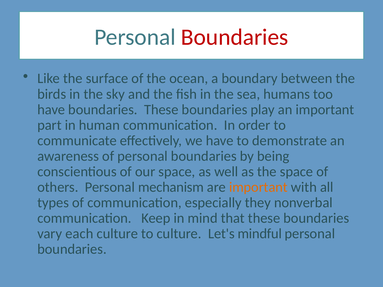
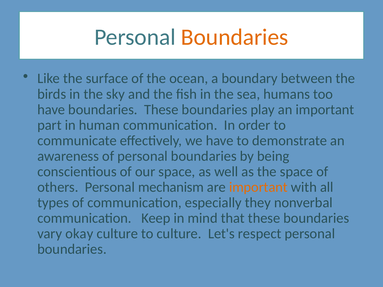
Boundaries colour: red -> orange (235, 37)
each: each -> okay (79, 234)
mindful: mindful -> respect (260, 234)
